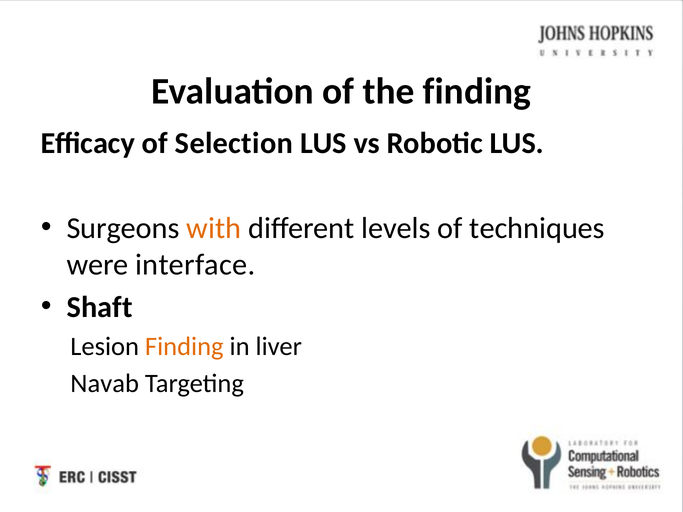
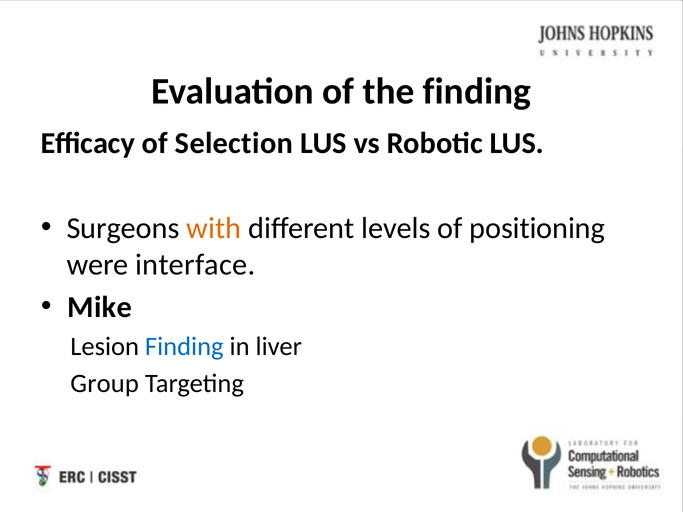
techniques: techniques -> positioning (537, 228)
Shaft: Shaft -> Mike (100, 307)
Finding colour: orange -> blue (184, 346)
Navab: Navab -> Group (105, 384)
